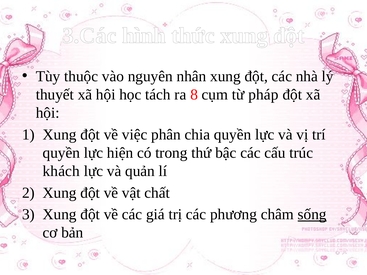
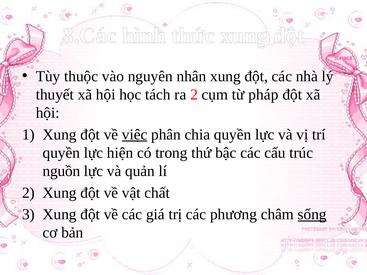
ra 8: 8 -> 2 (194, 95)
việc underline: none -> present (135, 135)
khách: khách -> nguồn (61, 171)
